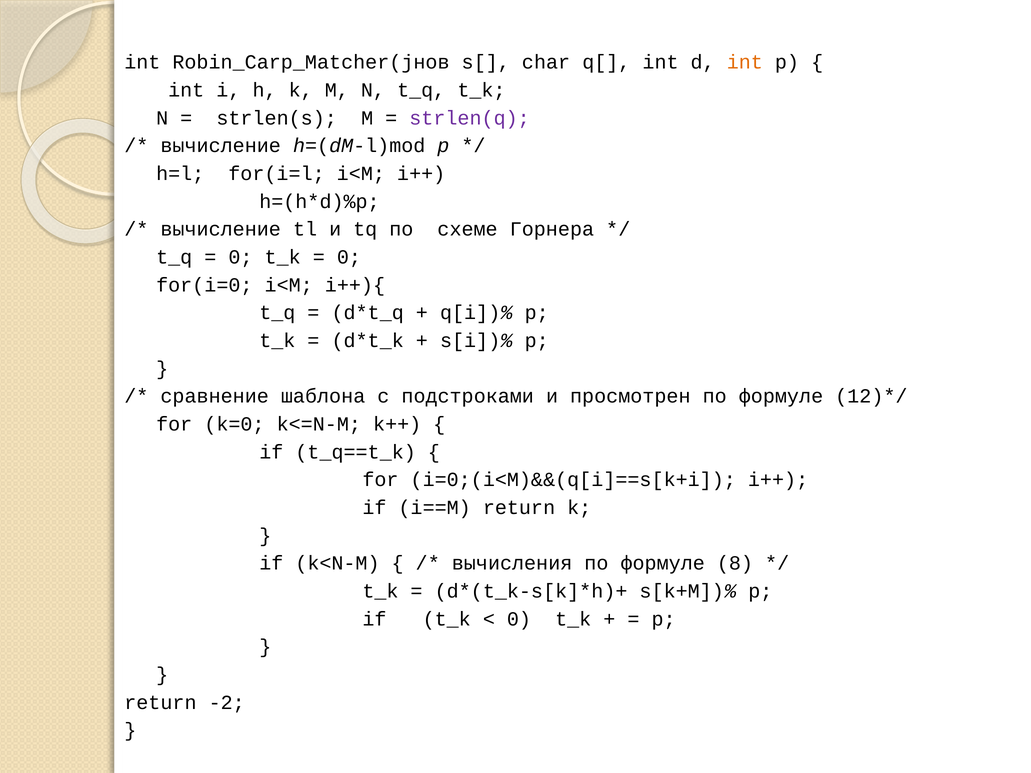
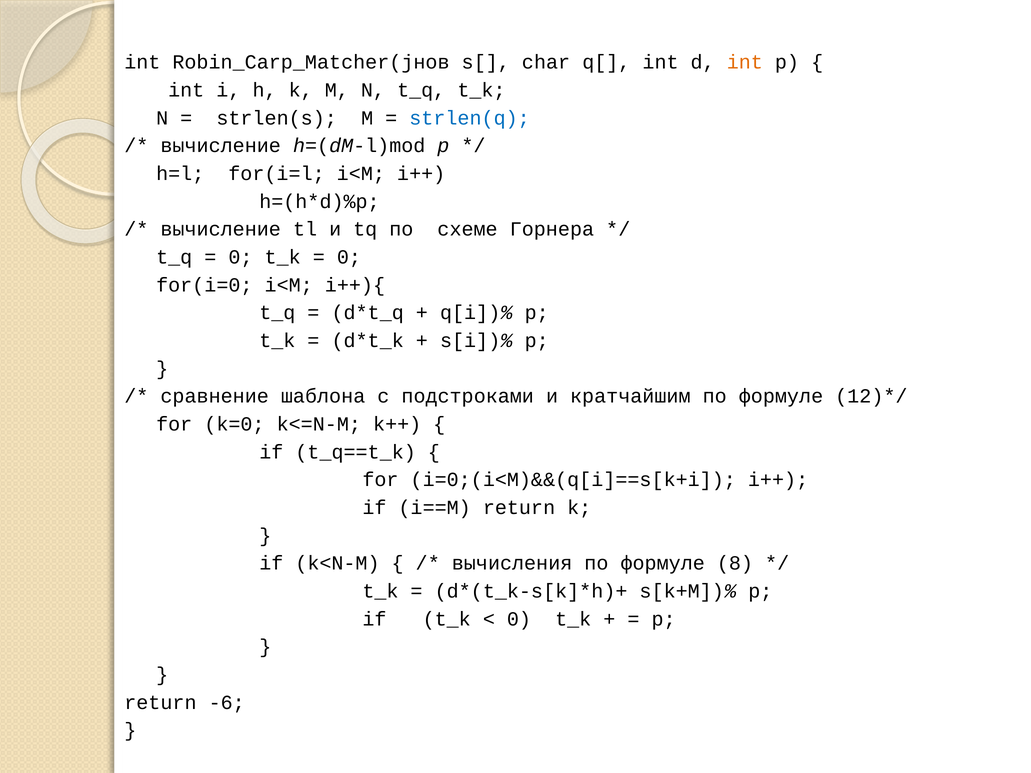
strlen(q colour: purple -> blue (470, 118)
просмотрен: просмотрен -> кратчайшим (630, 396)
-2: -2 -> -6 (227, 703)
